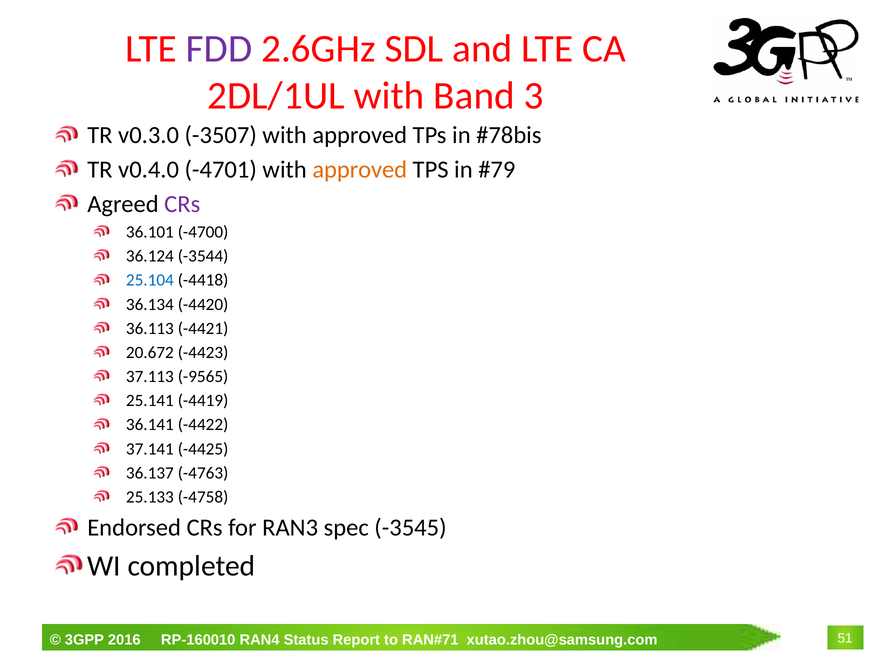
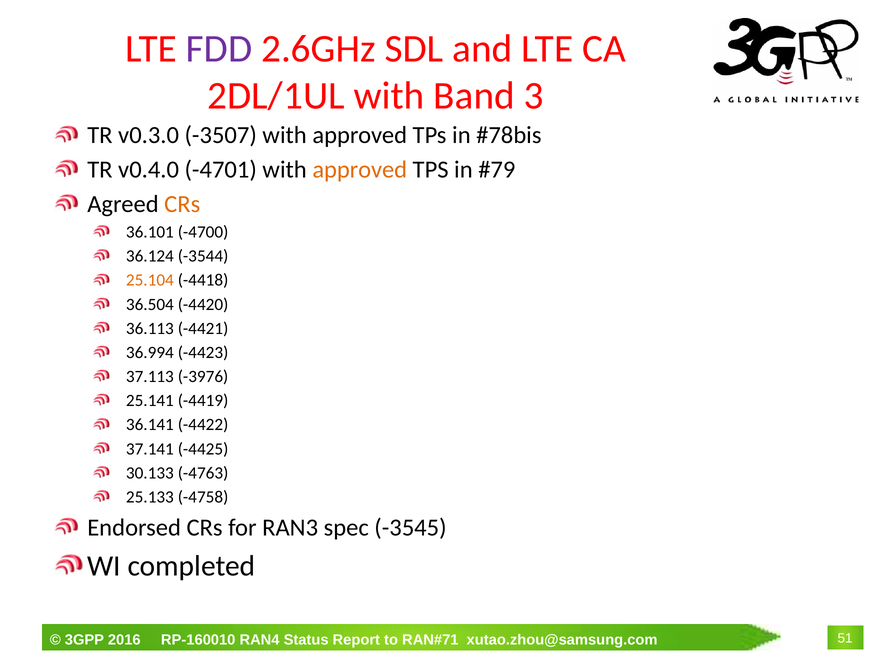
CRs colour: purple -> orange (182, 204)
25.104 colour: blue -> orange (150, 280)
36.134: 36.134 -> 36.504 (150, 304)
20.672: 20.672 -> 36.994 (150, 353)
-9565: -9565 -> -3976 (203, 377)
36.137: 36.137 -> 30.133 (150, 473)
